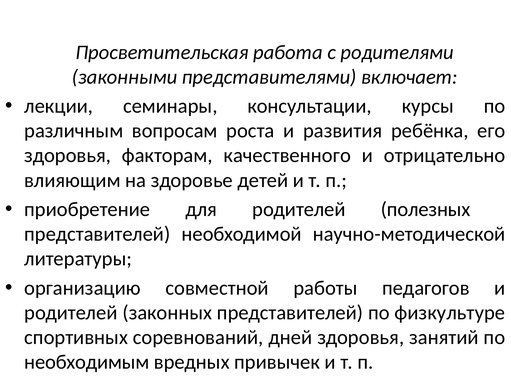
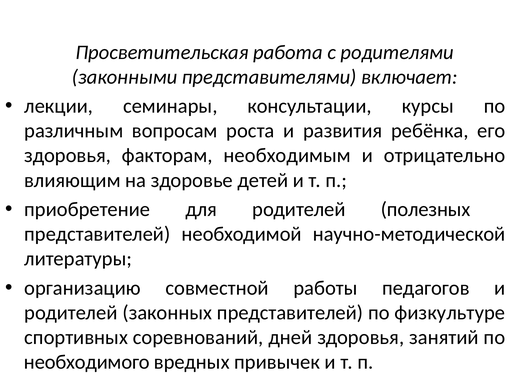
качественного: качественного -> необходимым (287, 156)
необходимым: необходимым -> необходимого (87, 362)
